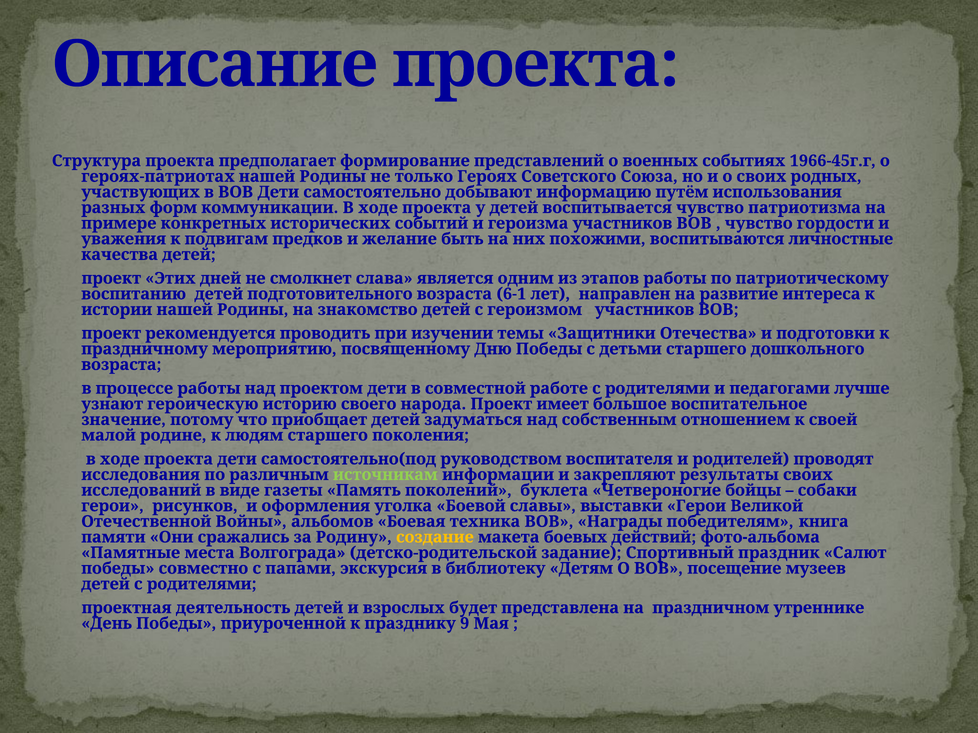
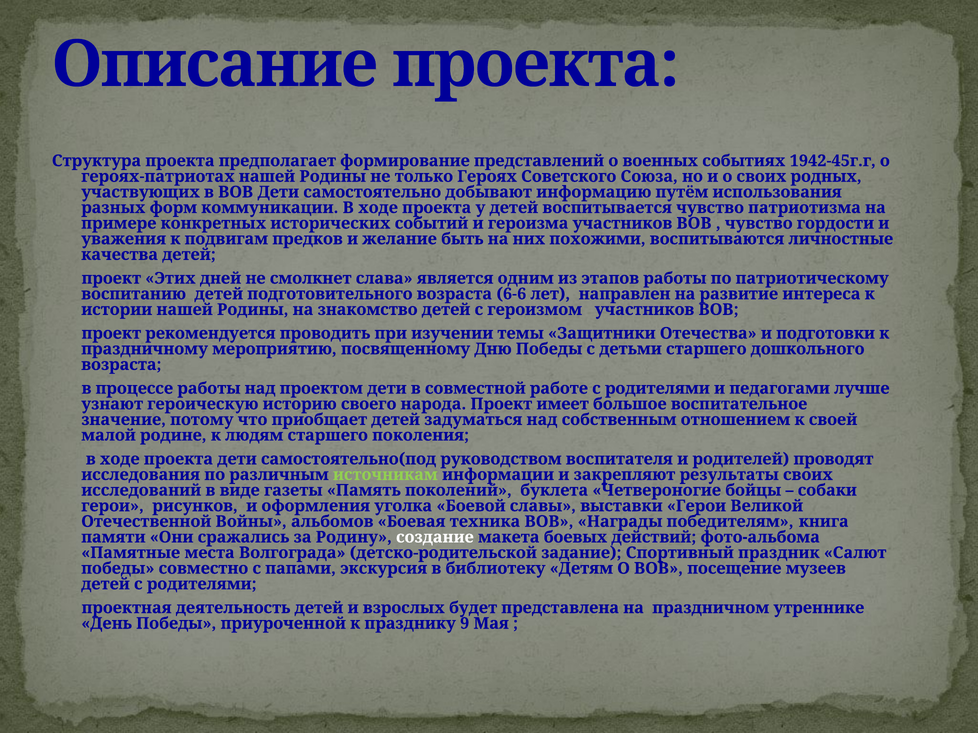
1966-45г.г: 1966-45г.г -> 1942-45г.г (833, 161)
6-1: 6-1 -> 6-6 (511, 294)
создание colour: yellow -> white (435, 537)
